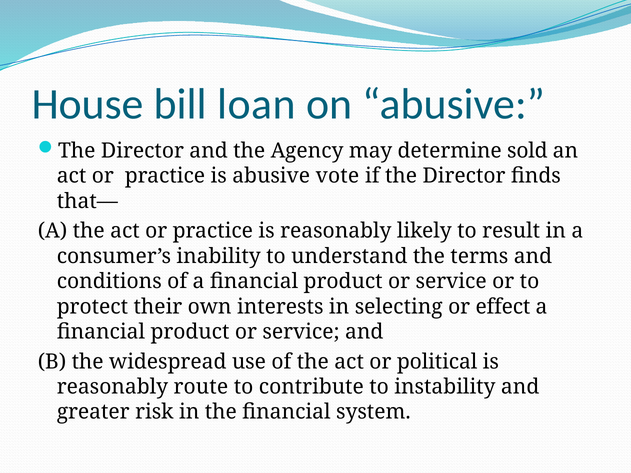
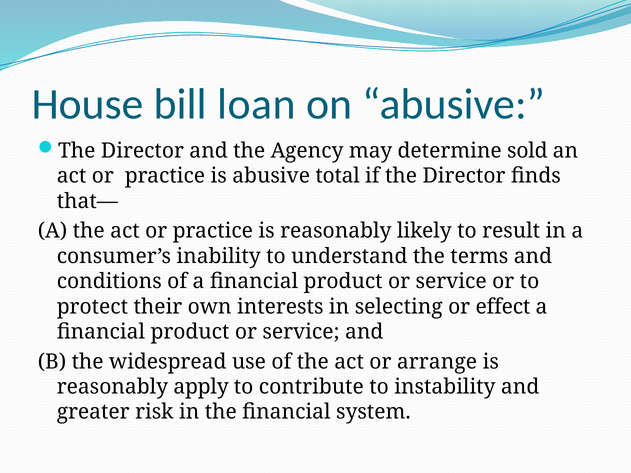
vote: vote -> total (338, 176)
political: political -> arrange (437, 362)
route: route -> apply (201, 387)
